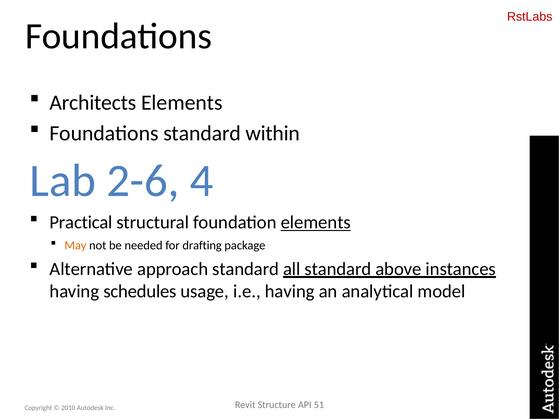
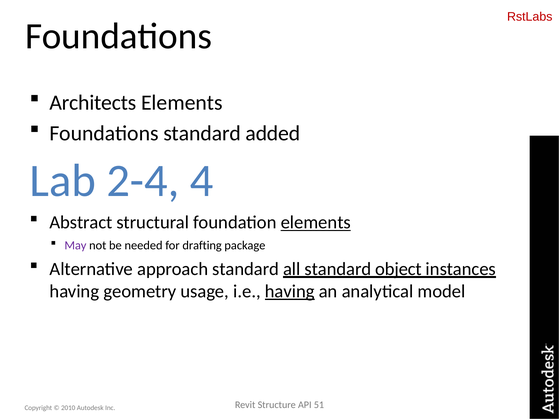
within: within -> added (273, 133)
2-6: 2-6 -> 2-4 (143, 181)
Practical: Practical -> Abstract (81, 223)
May colour: orange -> purple (75, 245)
above: above -> object (398, 269)
schedules: schedules -> geometry (140, 292)
having underline: none -> present (290, 292)
